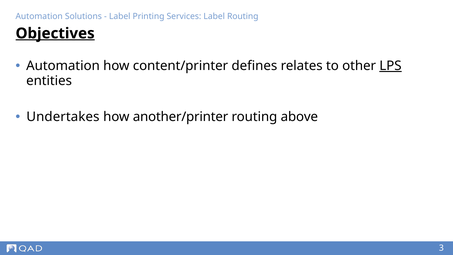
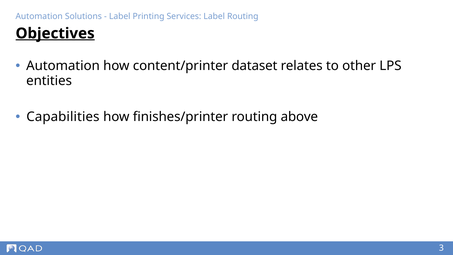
defines: defines -> dataset (254, 66)
LPS underline: present -> none (390, 66)
Undertakes: Undertakes -> Capabilities (63, 117)
another/printer: another/printer -> finishes/printer (180, 117)
